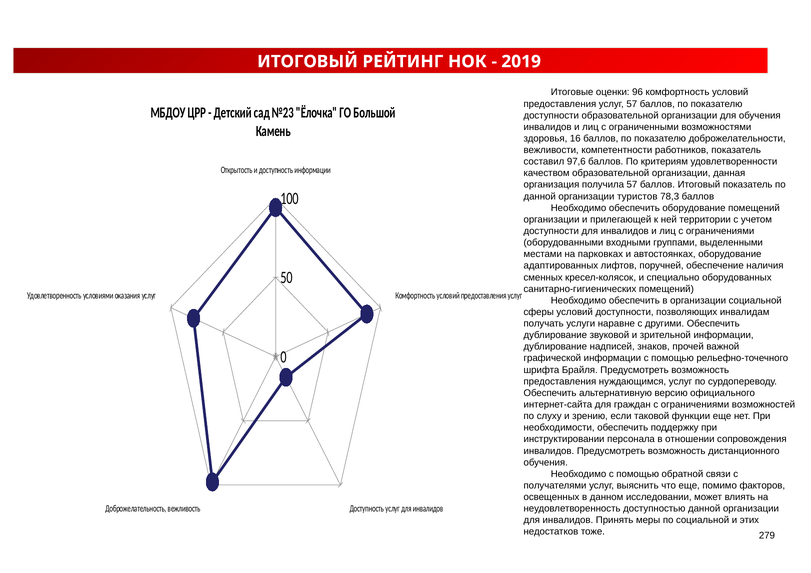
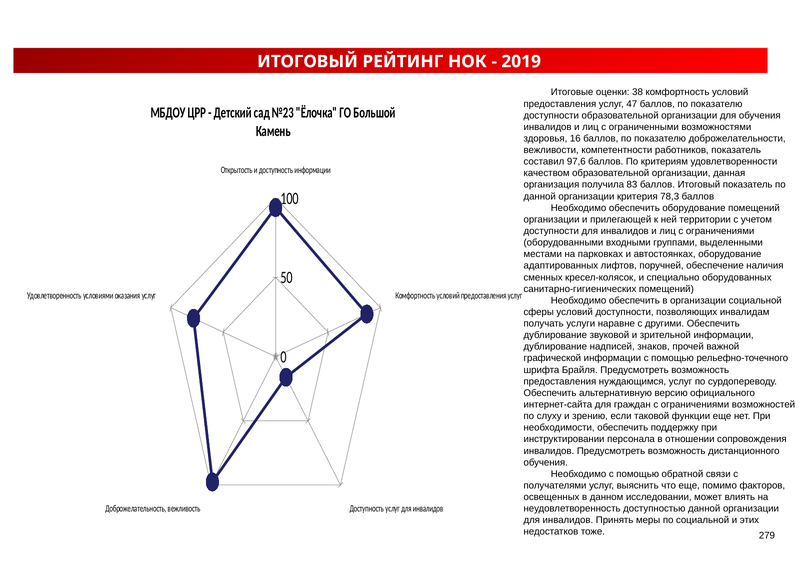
96: 96 -> 38 (638, 92)
услуг 57: 57 -> 47 (632, 104)
получила 57: 57 -> 83 (632, 185)
туристов: туристов -> критерия (637, 197)
